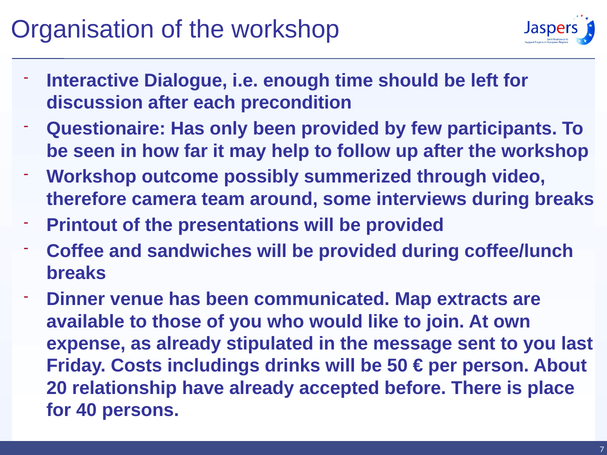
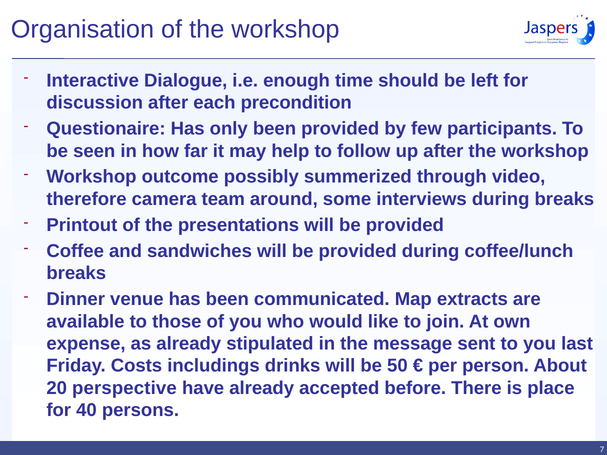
relationship: relationship -> perspective (124, 388)
